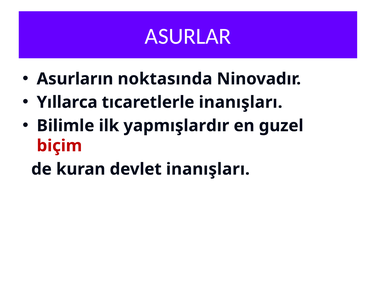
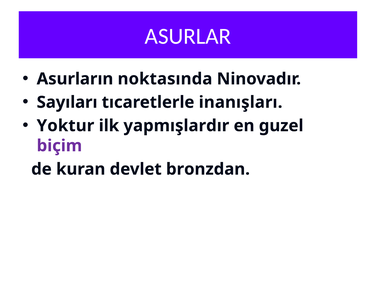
Yıllarca: Yıllarca -> Sayıları (67, 102)
Bilimle: Bilimle -> Yoktur (65, 126)
biçim colour: red -> purple (59, 146)
devlet inanışları: inanışları -> bronzdan (208, 169)
